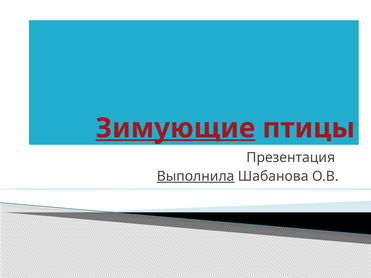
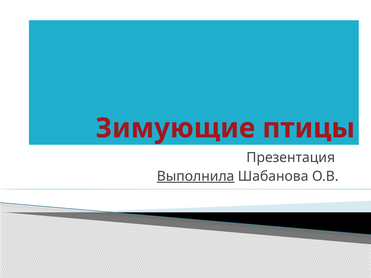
Зимующие underline: present -> none (175, 128)
